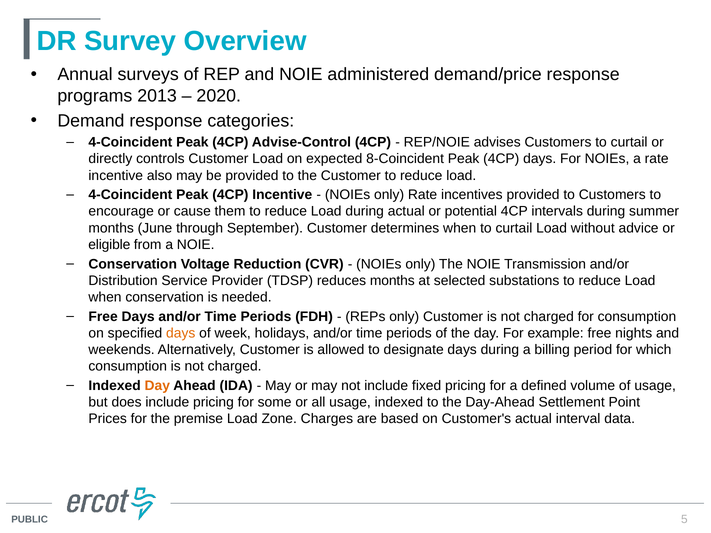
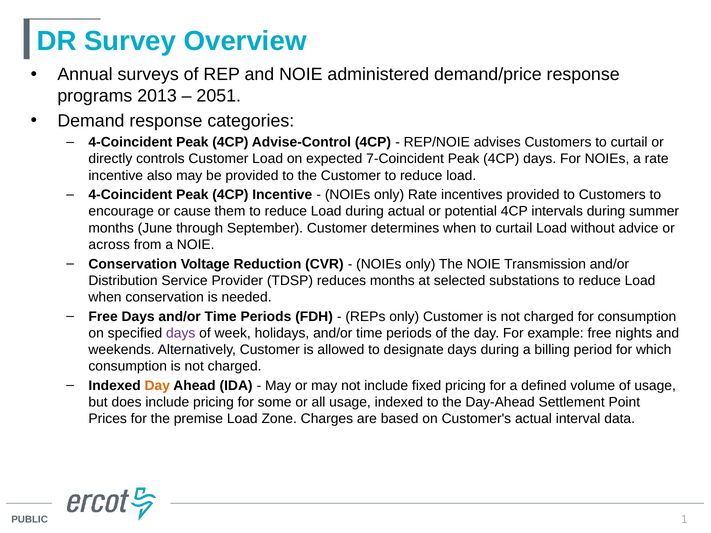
2020: 2020 -> 2051 (219, 96)
8-Coincident: 8-Coincident -> 7-Coincident (405, 159)
eligible: eligible -> across (109, 245)
days colour: orange -> purple (181, 333)
5: 5 -> 1 (684, 520)
